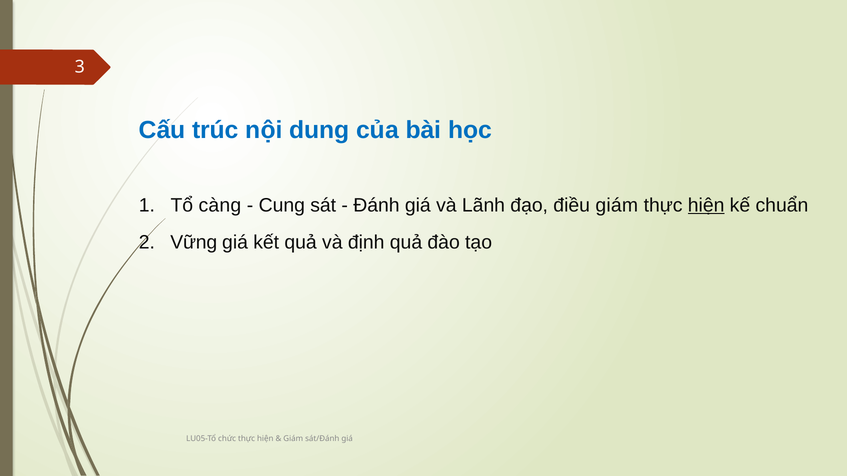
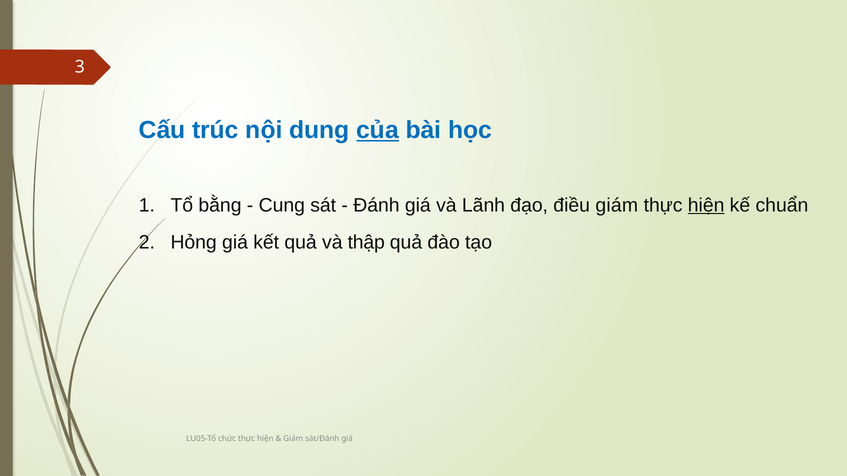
của underline: none -> present (378, 130)
càng: càng -> bằng (220, 205)
Vững: Vững -> Hỏng (194, 243)
định: định -> thập (366, 243)
